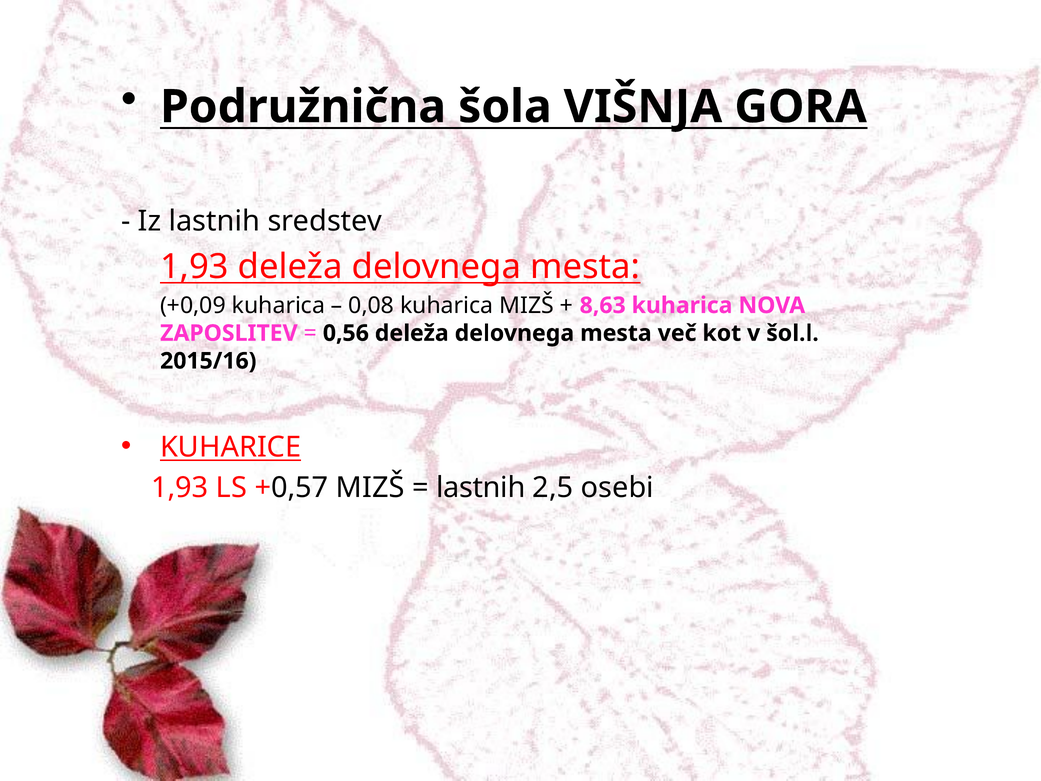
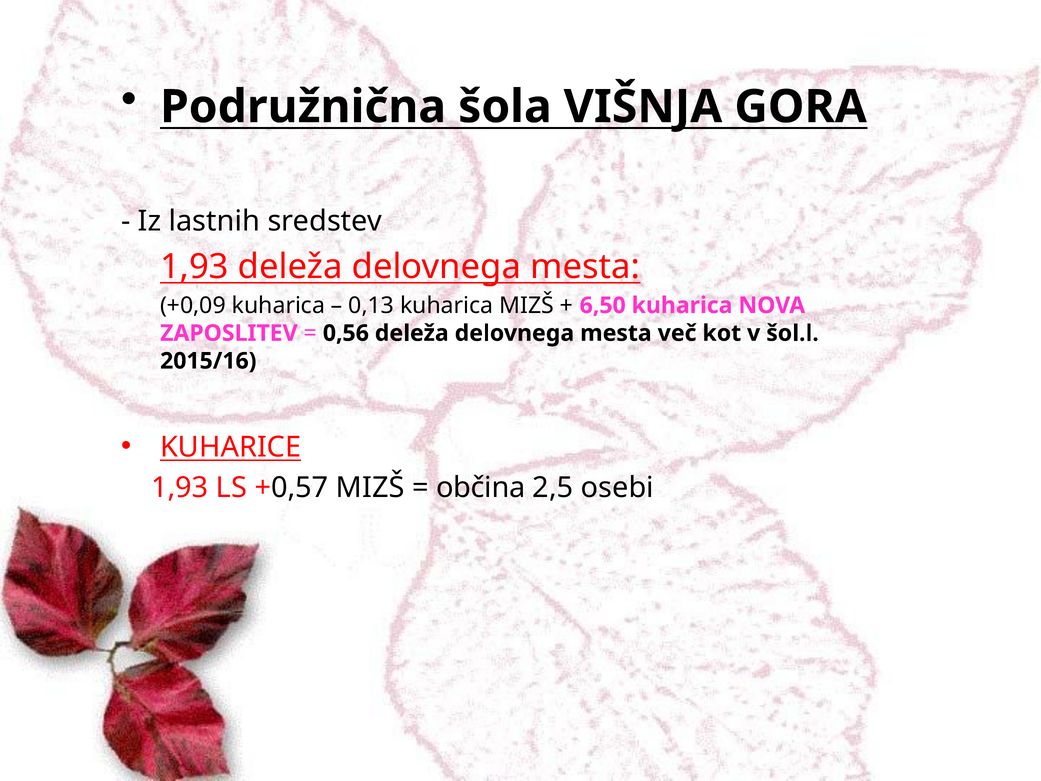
0,08: 0,08 -> 0,13 (371, 305)
8,63: 8,63 -> 6,50 (603, 305)
lastnih: lastnih -> občina (481, 487)
